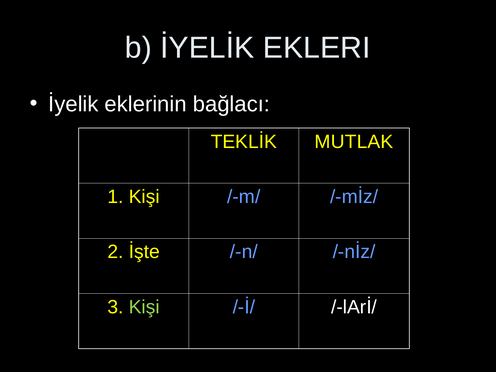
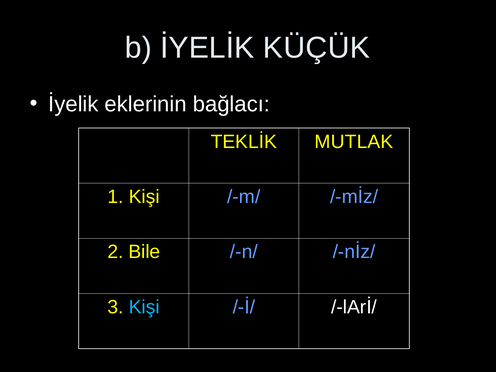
EKLERI: EKLERI -> KÜÇÜK (317, 48)
İşte: İşte -> Bile (144, 252)
Kişi colour: light green -> light blue (144, 307)
